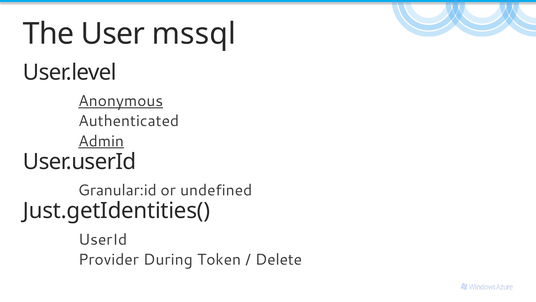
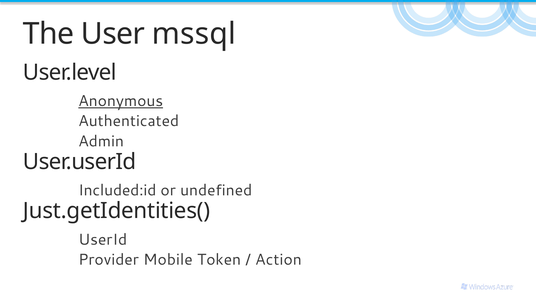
Admin underline: present -> none (101, 141)
Granular:id: Granular:id -> Included:id (117, 190)
During: During -> Mobile (168, 259)
Delete: Delete -> Action (278, 259)
